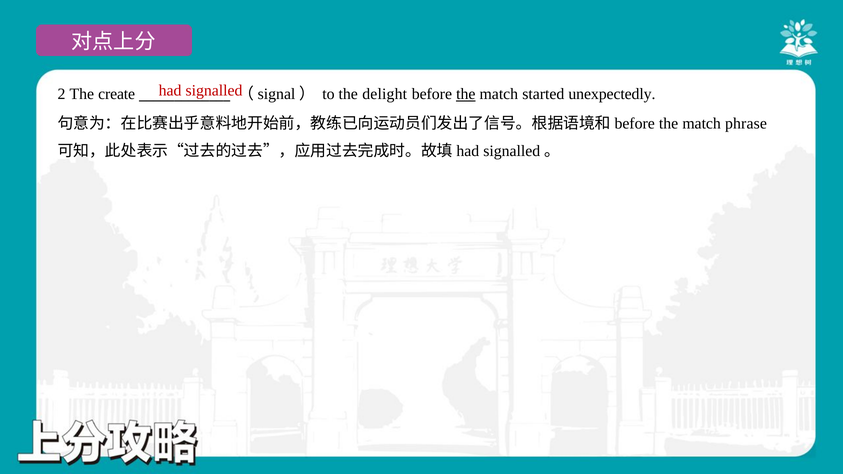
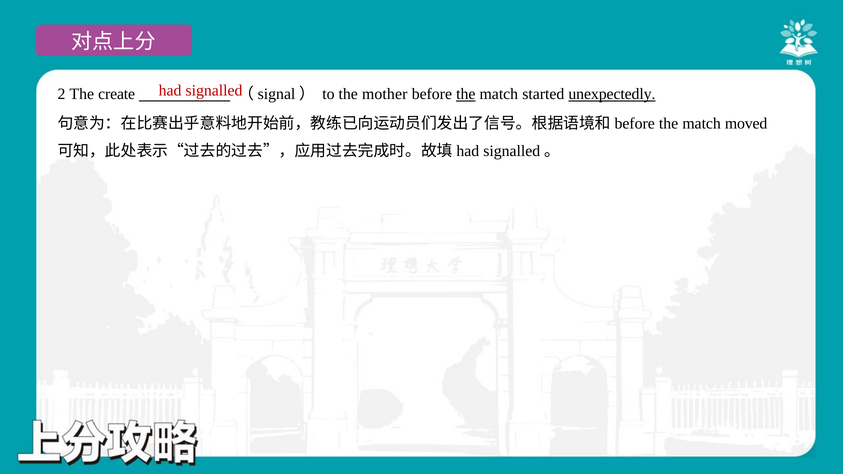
delight: delight -> mother (385, 94)
unexpectedly underline: none -> present (612, 94)
phrase: phrase -> moved (746, 124)
